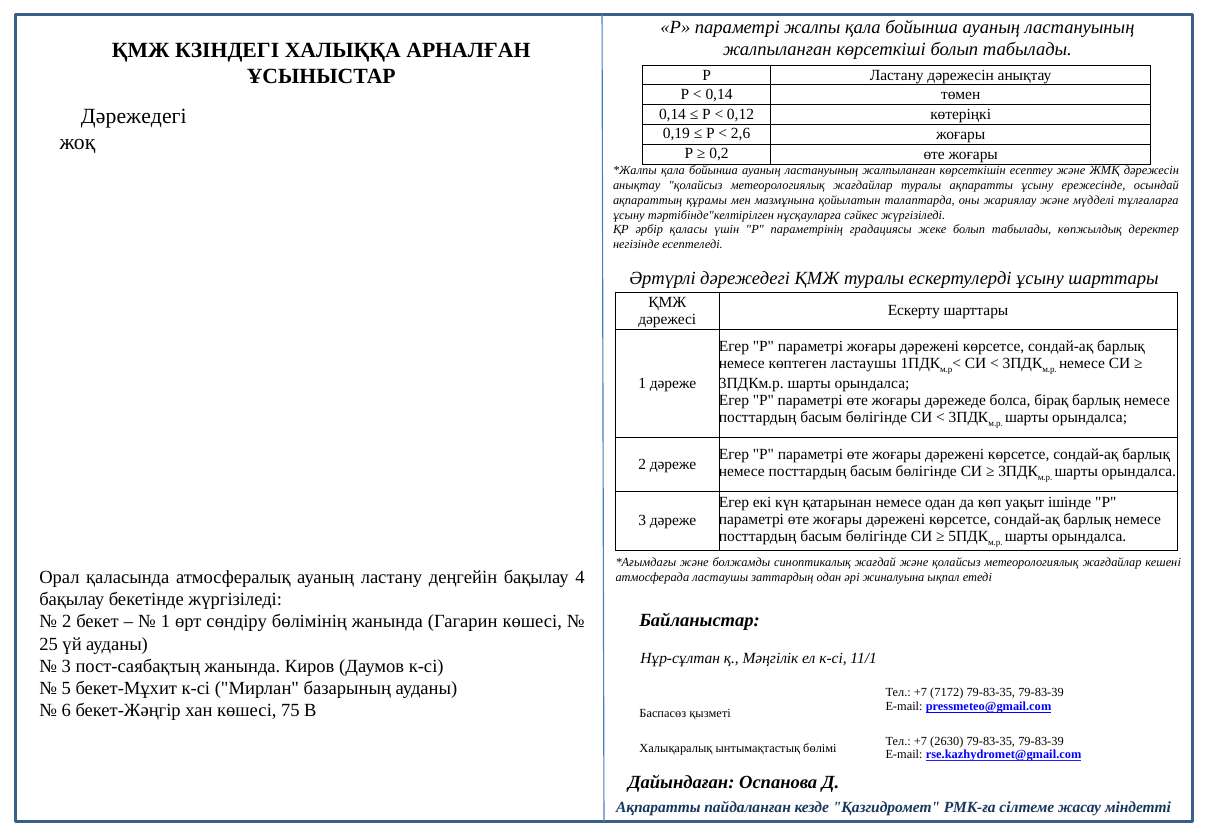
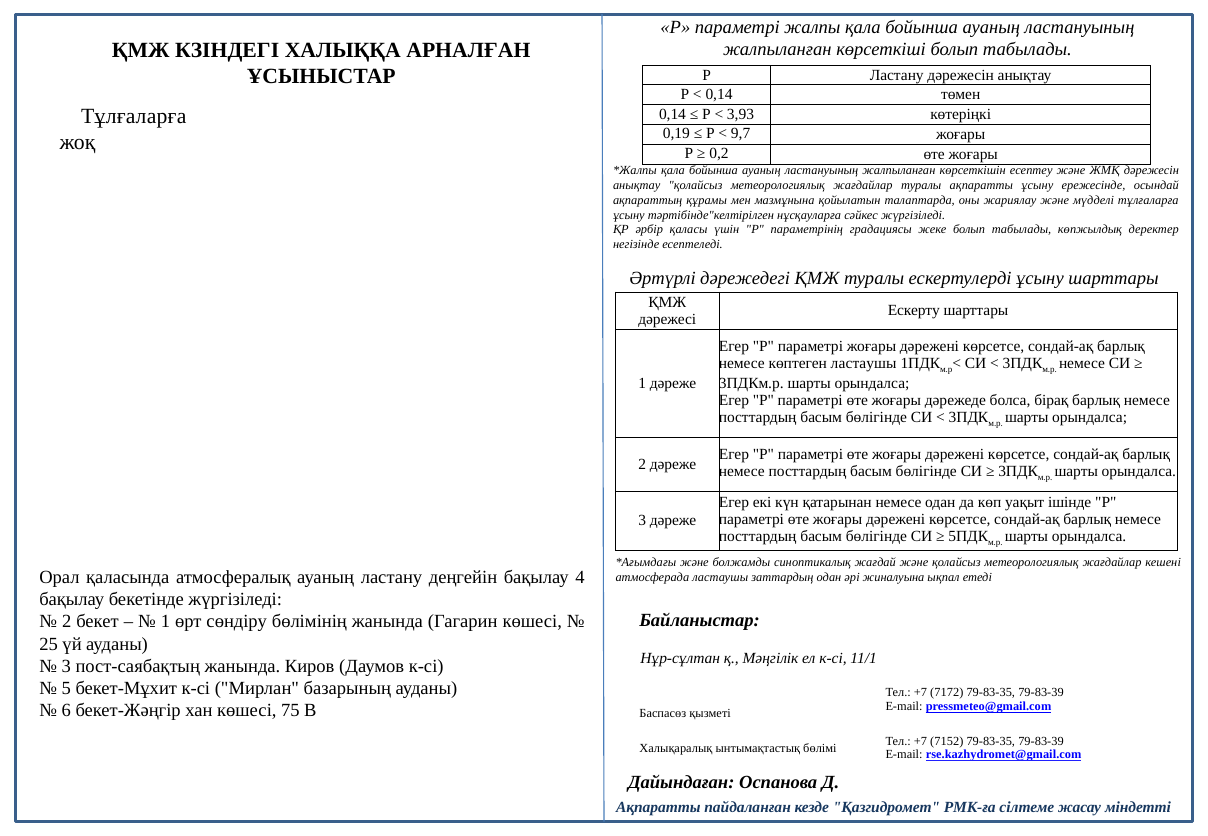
Дәрежедегі: Дәрежедегі -> Тұлғаларға (134, 117)
0,12: 0,12 -> 3,93 (741, 114)
2,6: 2,6 -> 9,7 (741, 134)
2630: 2630 -> 7152 (947, 741)
